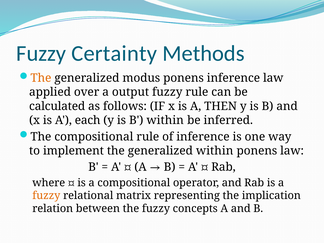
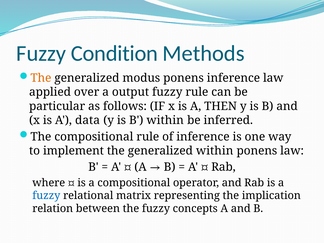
Certainty: Certainty -> Condition (114, 54)
calculated: calculated -> particular (57, 106)
each: each -> data (88, 120)
fuzzy colour: orange -> blue (46, 196)
